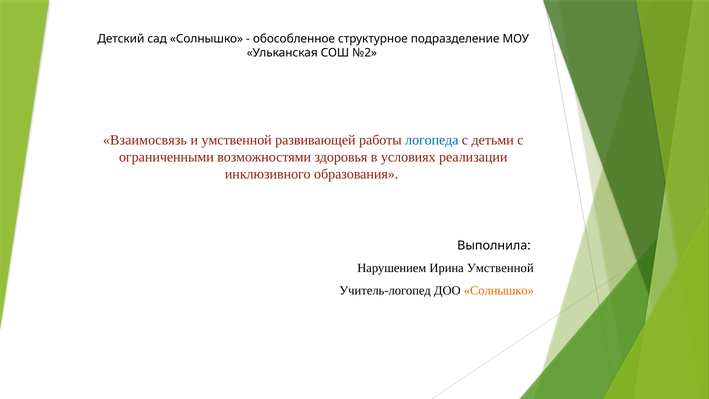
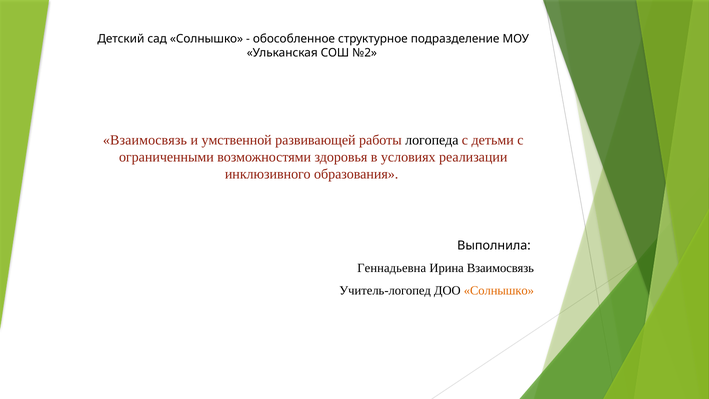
логопеда colour: blue -> black (432, 140)
Нарушением: Нарушением -> Геннадьевна (392, 268)
Ирина Умственной: Умственной -> Взаимосвязь (500, 268)
